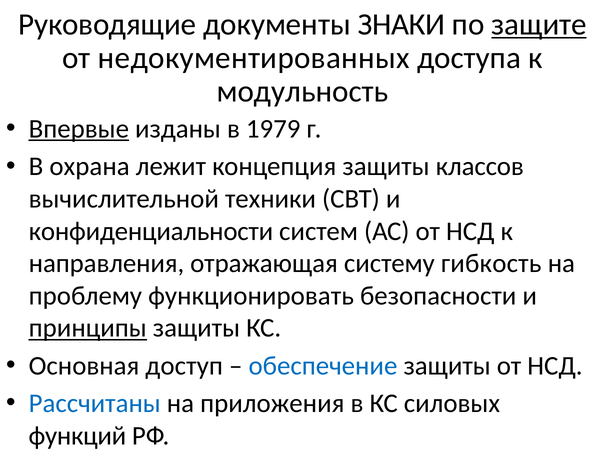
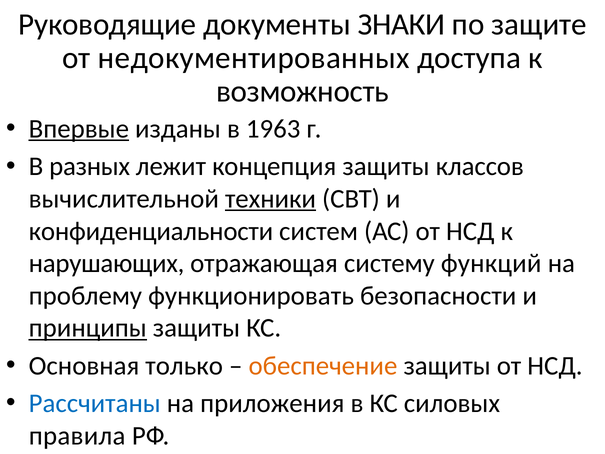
защите underline: present -> none (539, 24)
модульность: модульность -> возможность (303, 91)
1979: 1979 -> 1963 (273, 129)
охрана: охрана -> разных (90, 166)
техники underline: none -> present (271, 199)
направления: направления -> нарушающих (107, 263)
гибкость: гибкость -> функций (491, 263)
доступ: доступ -> только (184, 365)
обеспечение colour: blue -> orange (323, 365)
функций: функций -> правила (77, 435)
